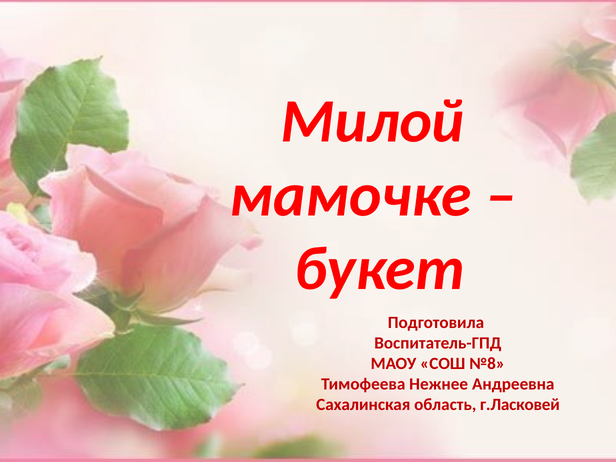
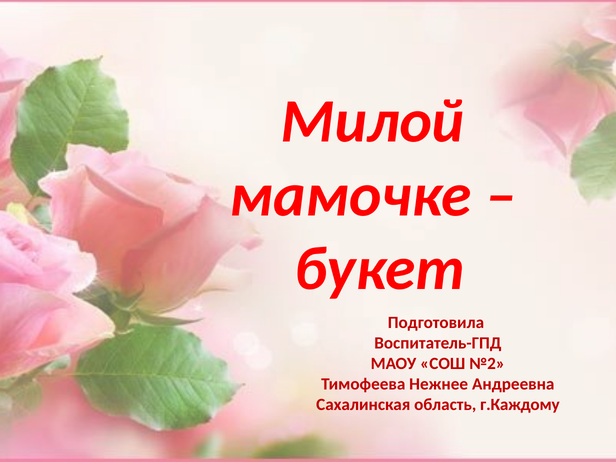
№8: №8 -> №2 (487, 364)
г.Ласковей: г.Ласковей -> г.Каждому (520, 405)
